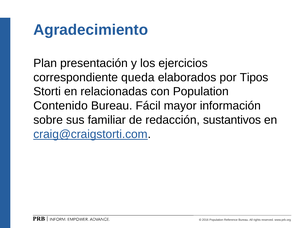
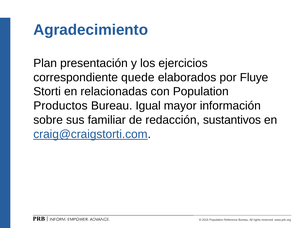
queda: queda -> quede (138, 77)
Tipos: Tipos -> Fluye (254, 77)
Contenido: Contenido -> Productos (60, 106)
Fácil: Fácil -> Igual (148, 106)
